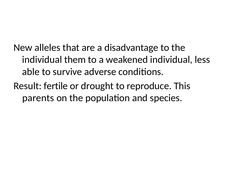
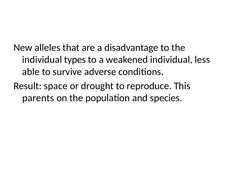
them: them -> types (75, 60)
fertile: fertile -> space (56, 86)
